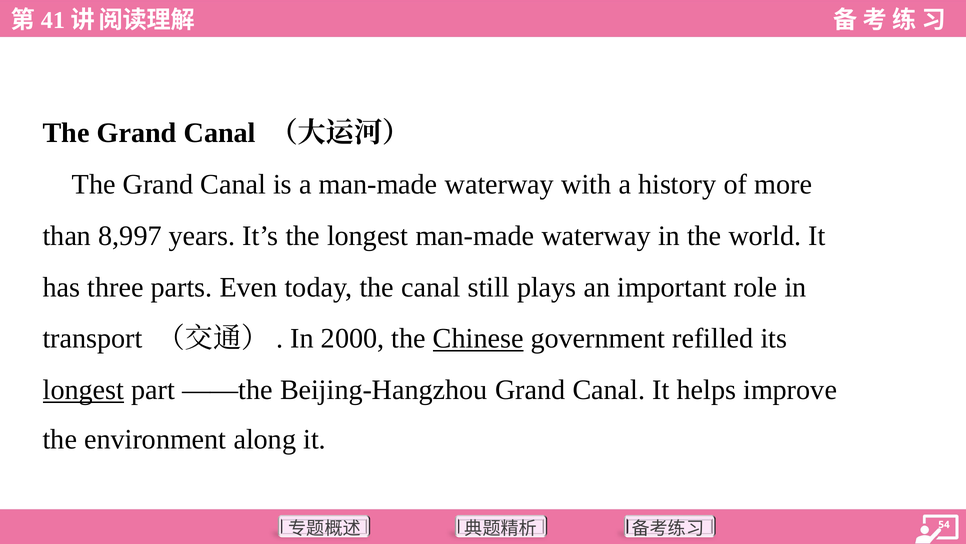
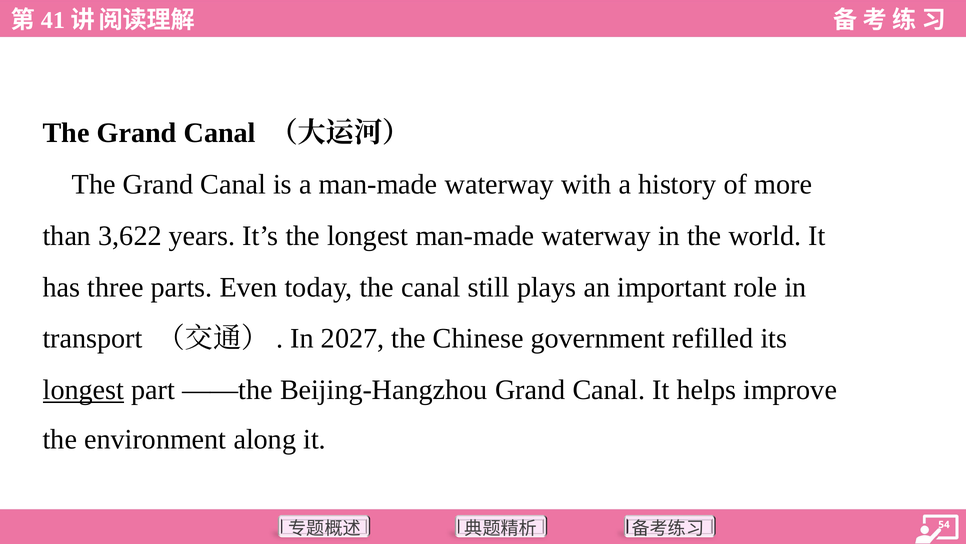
8,997: 8,997 -> 3,622 (130, 236)
2000: 2000 -> 2027 (353, 338)
Chinese underline: present -> none (478, 338)
